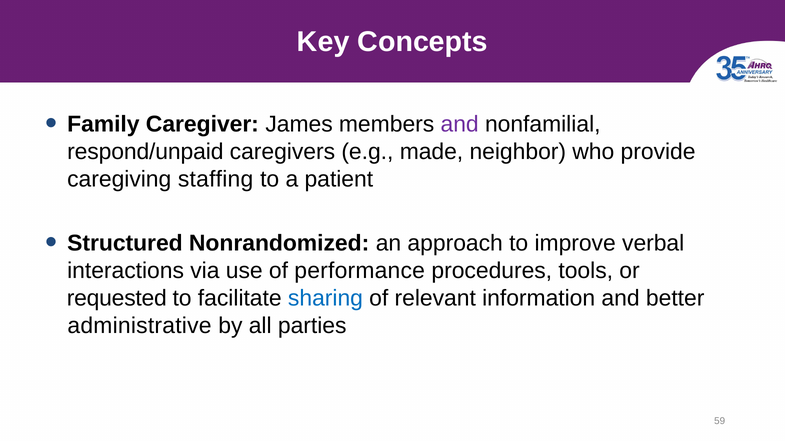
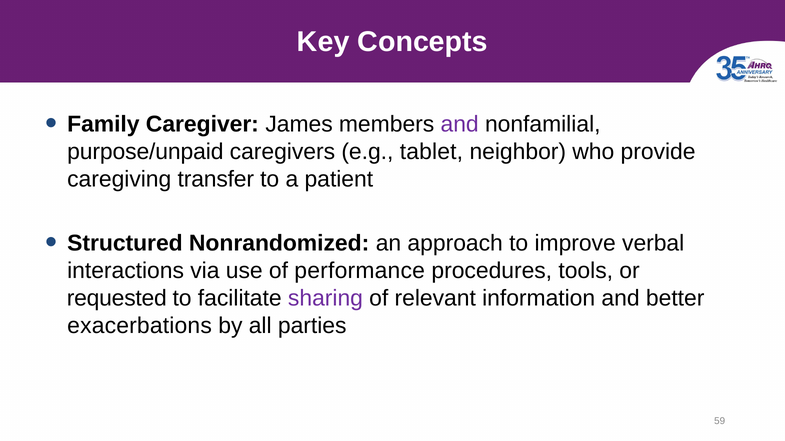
respond/unpaid: respond/unpaid -> purpose/unpaid (145, 152)
made: made -> tablet (431, 152)
staffing: staffing -> transfer (216, 179)
sharing colour: blue -> purple (325, 298)
administrative: administrative -> exacerbations (140, 326)
